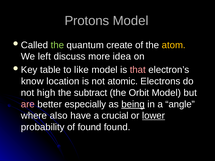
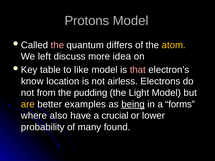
the colour: light green -> pink (57, 45)
create: create -> differs (120, 45)
atomic: atomic -> airless (123, 81)
high: high -> from (46, 93)
subtract: subtract -> pudding (91, 93)
Orbit: Orbit -> Light (139, 93)
are colour: pink -> yellow (28, 104)
especially: especially -> examples (85, 104)
angle: angle -> forms (180, 104)
lower underline: present -> none (154, 116)
of found: found -> many (89, 127)
